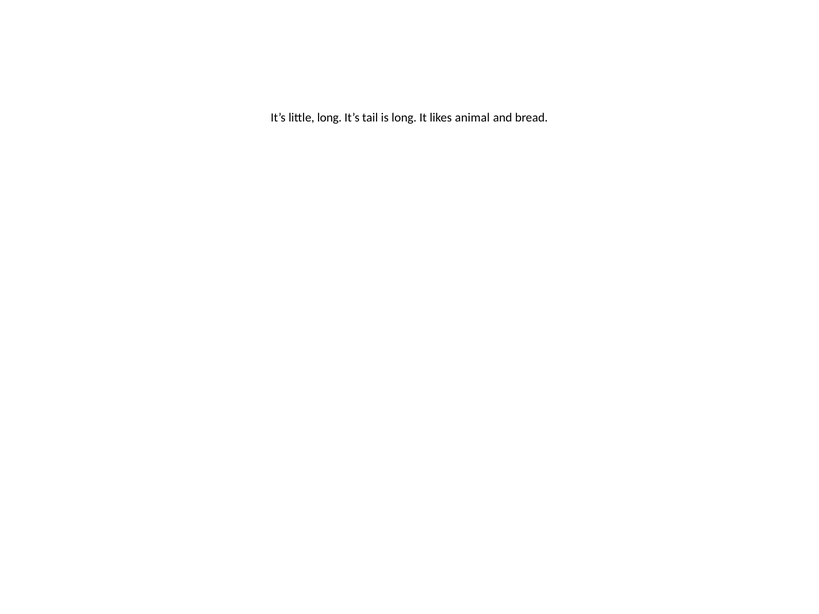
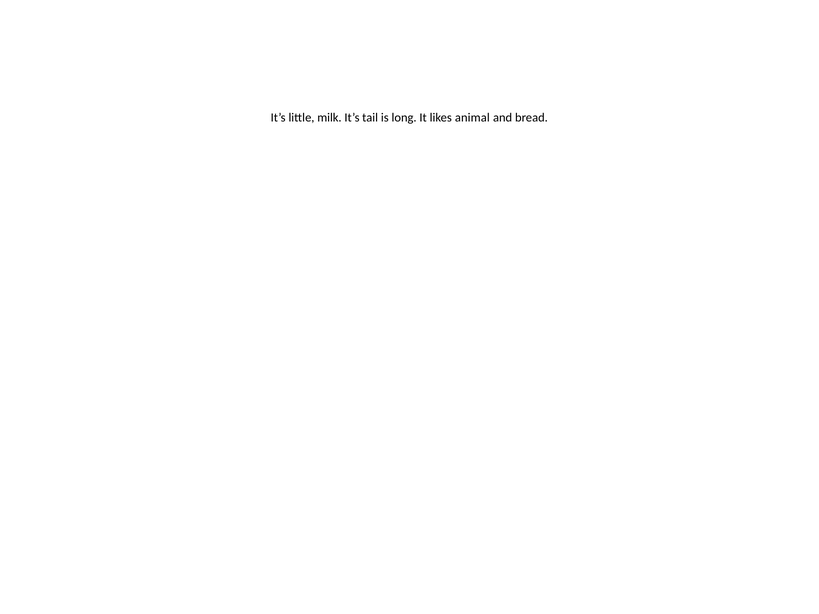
little long: long -> milk (329, 117)
